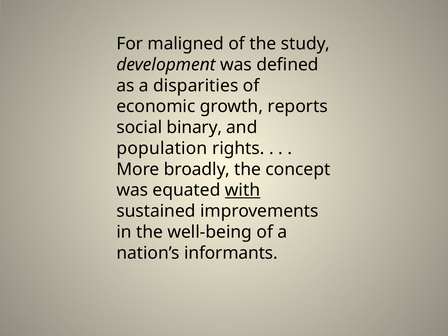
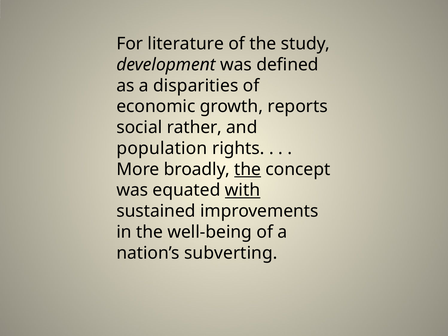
maligned: maligned -> literature (186, 44)
binary: binary -> rather (194, 127)
the underline: none -> present (248, 169)
informants: informants -> subverting (231, 253)
